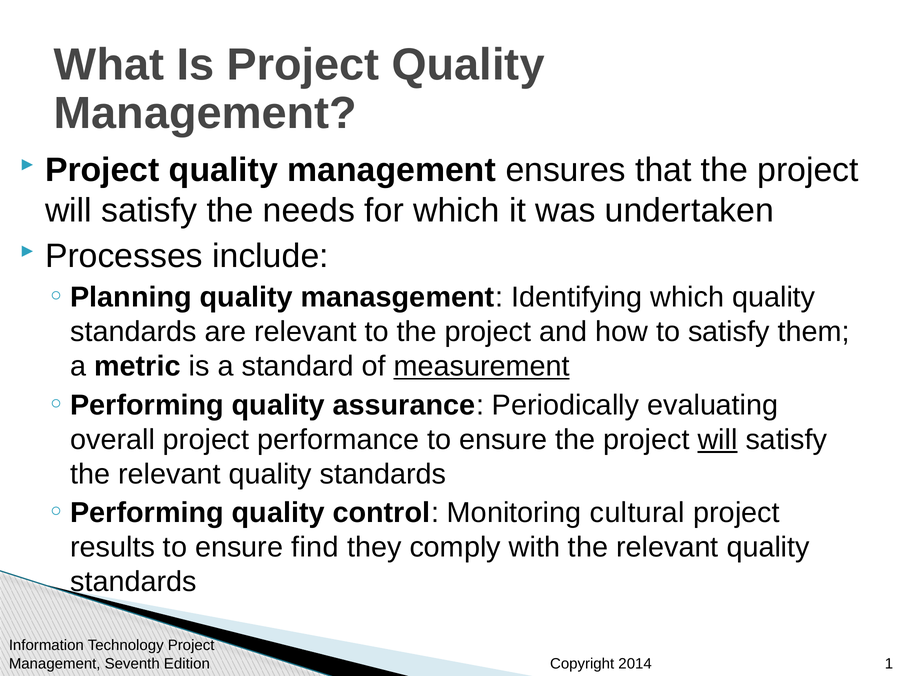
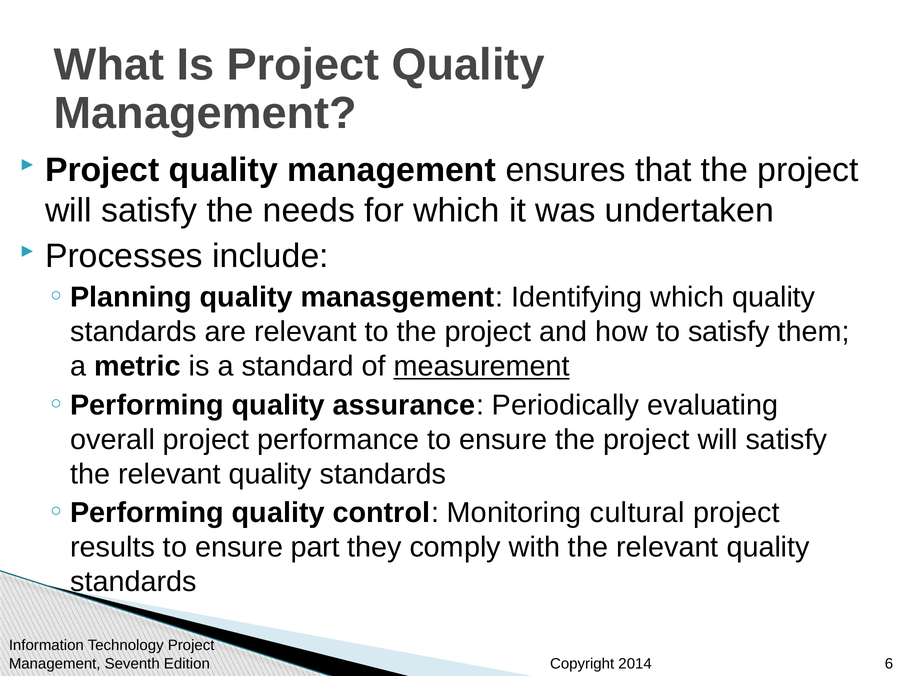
will underline: present -> none (718, 440)
find: find -> part (315, 548)
1: 1 -> 6 (889, 664)
